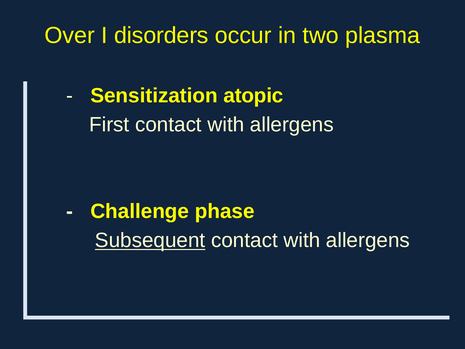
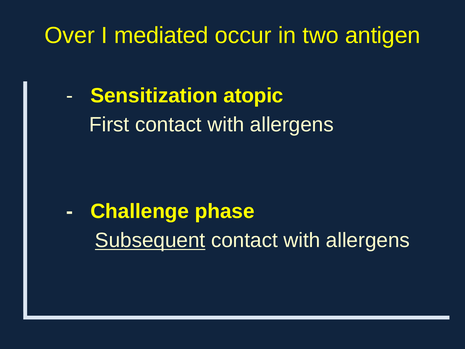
disorders: disorders -> mediated (161, 35)
two plasma: plasma -> antigen (383, 35)
